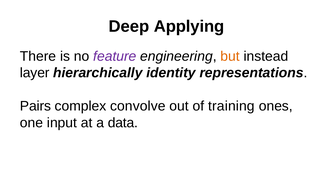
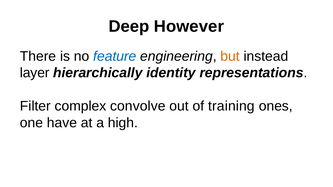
Applying: Applying -> However (189, 27)
feature colour: purple -> blue (115, 56)
Pairs: Pairs -> Filter (35, 106)
input: input -> have (62, 123)
data: data -> high (123, 123)
